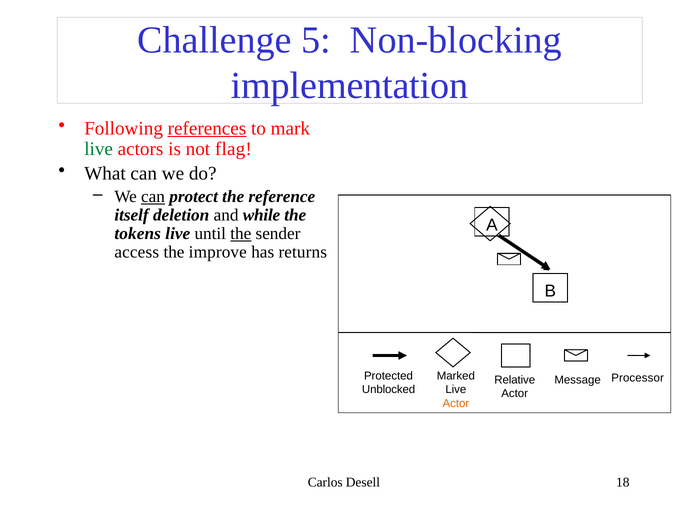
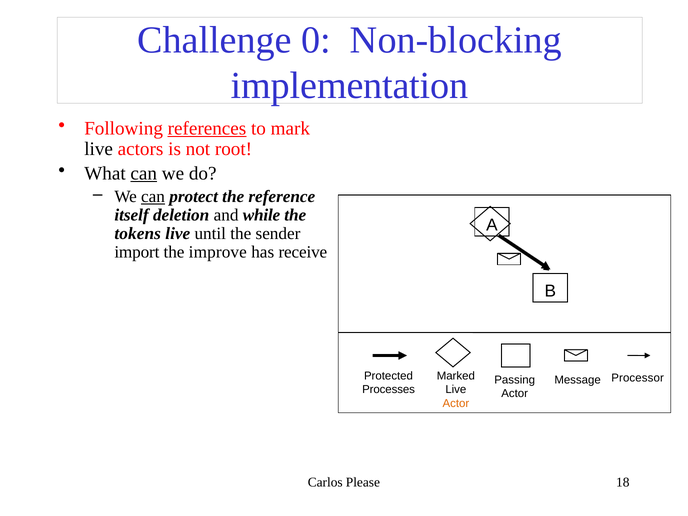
5: 5 -> 0 (316, 40)
live colour: green -> black (99, 149)
flag: flag -> root (233, 149)
can underline: none -> present (144, 173)
the underline: present -> none (241, 234)
access: access -> import (137, 252)
returns: returns -> receive (303, 252)
Relative: Relative -> Passing (515, 380)
Unblocked: Unblocked -> Processes (389, 390)
Desell: Desell -> Please (363, 483)
